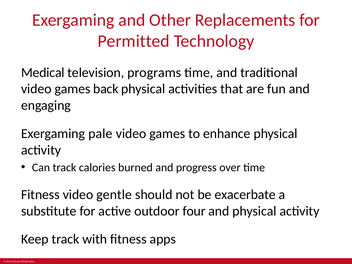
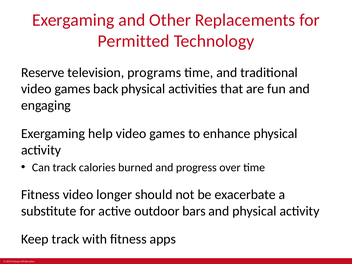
Medical: Medical -> Reserve (43, 73)
pale: pale -> help (100, 134)
gentle: gentle -> longer (114, 195)
four: four -> bars (194, 211)
